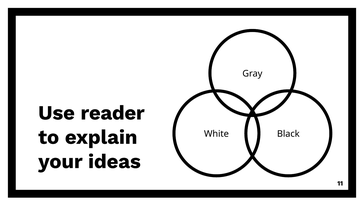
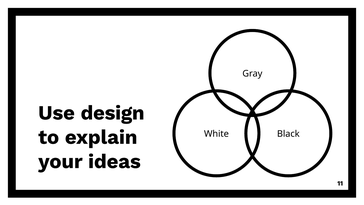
reader: reader -> design (113, 113)
